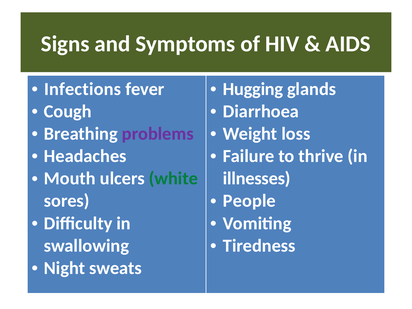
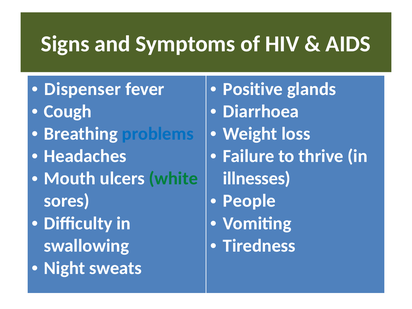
Infections: Infections -> Dispenser (83, 89)
Hugging: Hugging -> Positive (253, 89)
problems colour: purple -> blue (158, 134)
